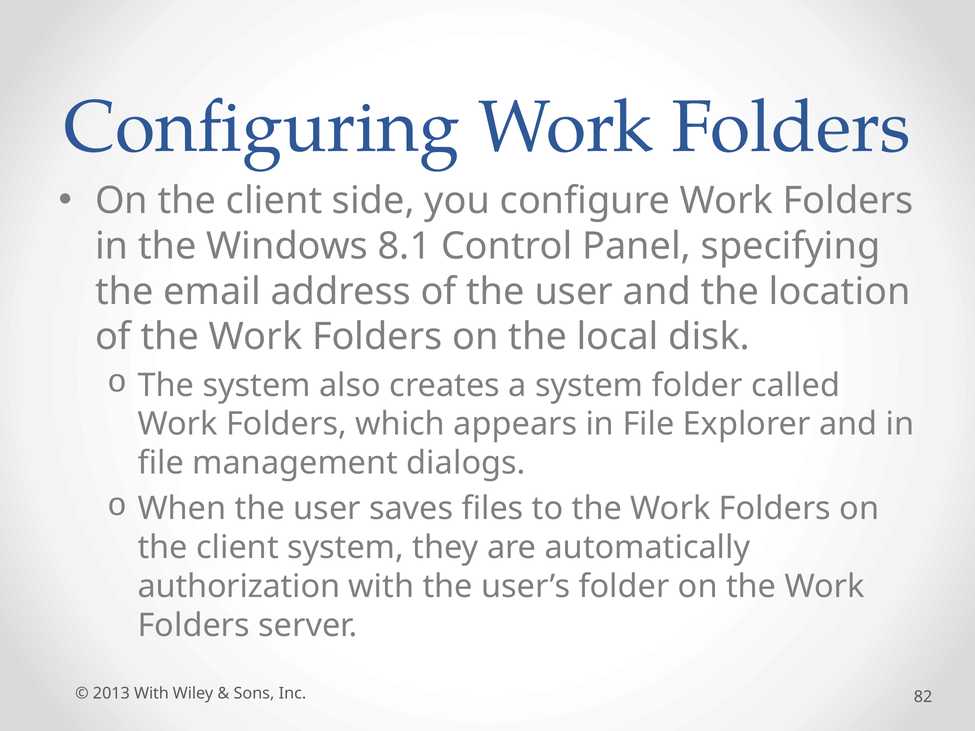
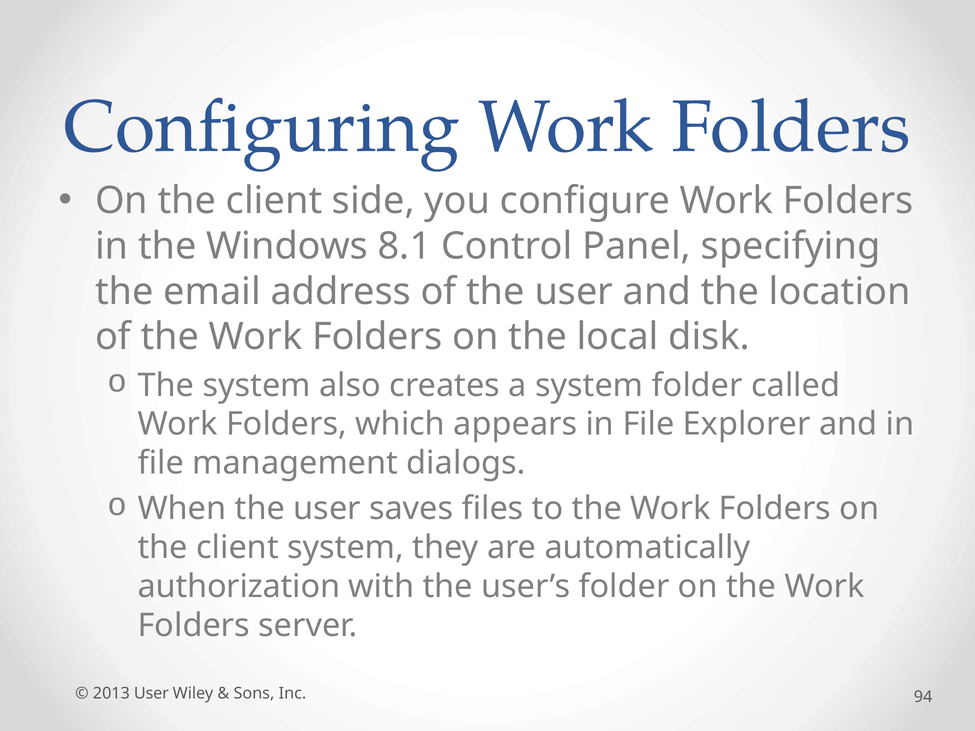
2013 With: With -> User (151, 694)
82: 82 -> 94 (923, 697)
